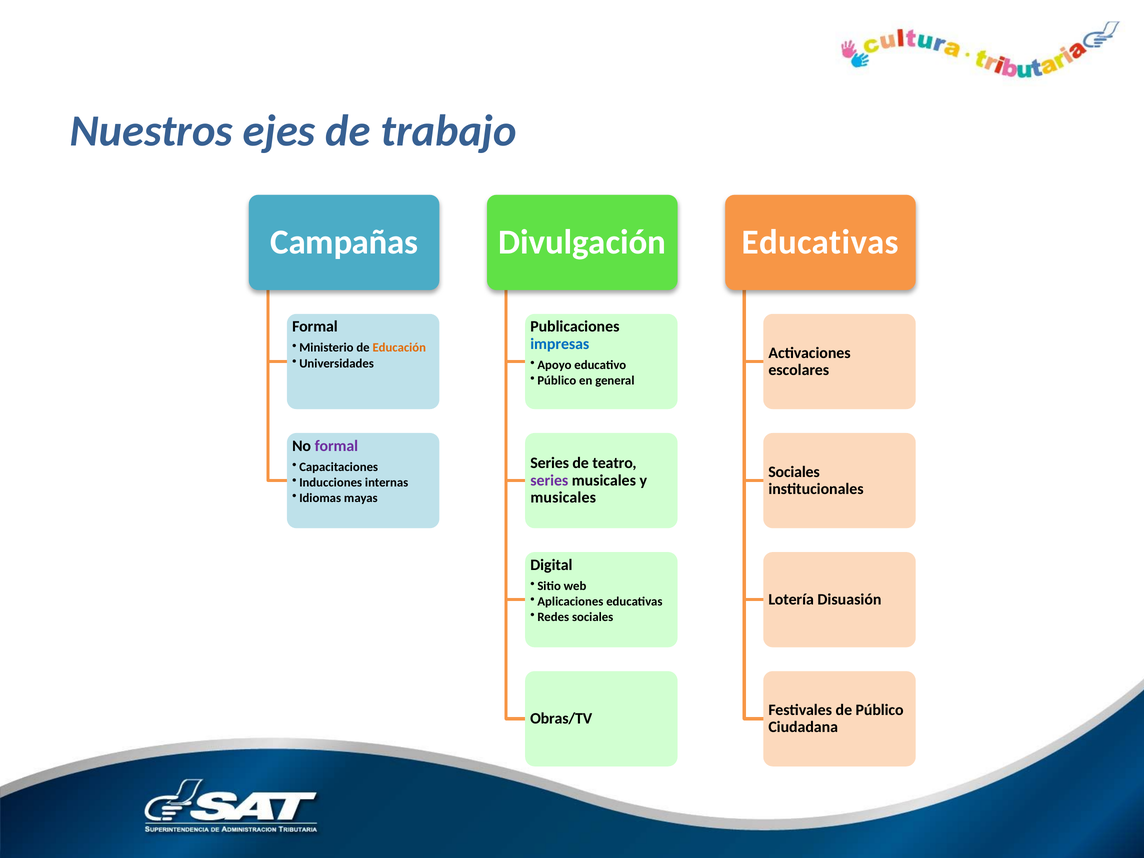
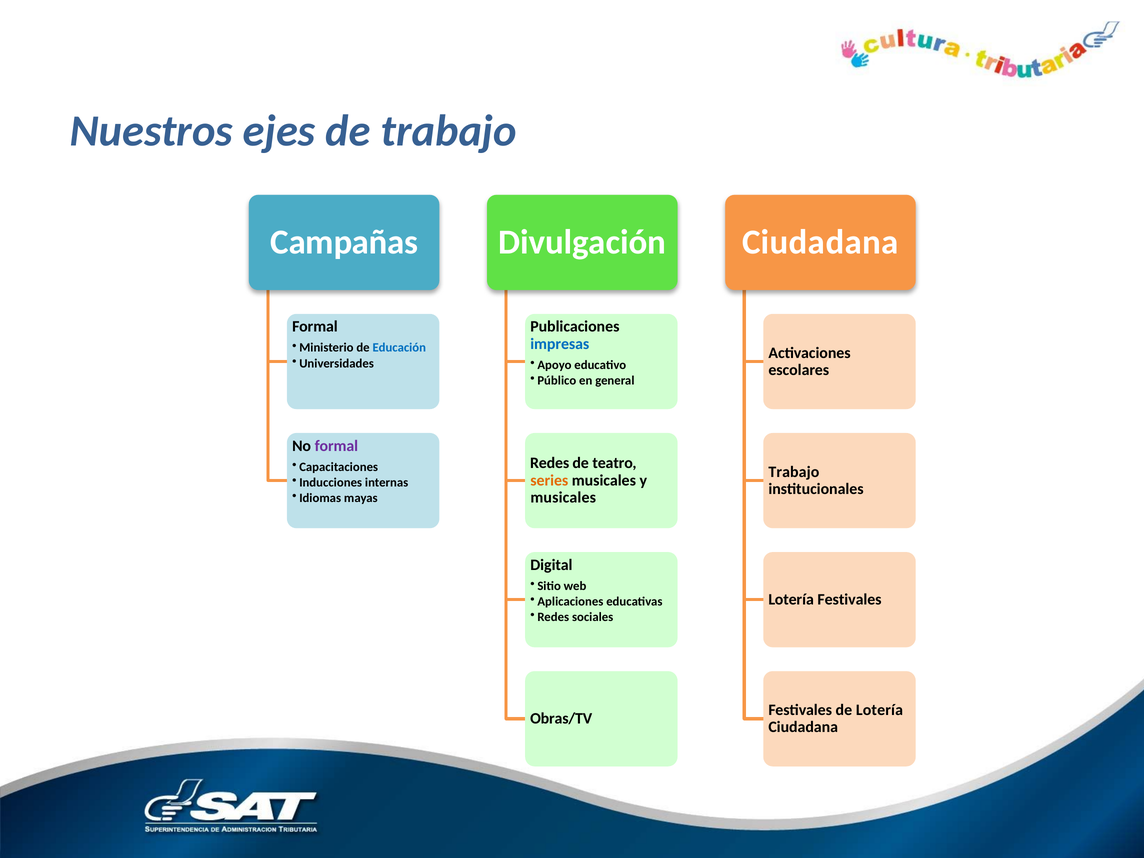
Educativas: Educativas -> Ciudadana (820, 242)
Educación colour: orange -> blue (399, 348)
Series: Series -> Redes (550, 463)
Sociales: Sociales -> Trabajo (794, 472)
series colour: purple -> orange (549, 480)
Lotería Disuasión: Disuasión -> Festivales (850, 600)
de Público: Público -> Lotería (879, 710)
